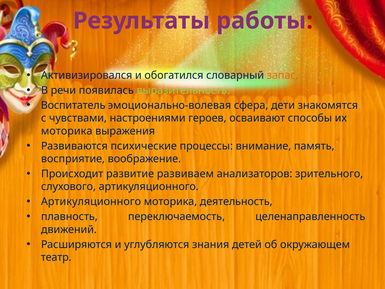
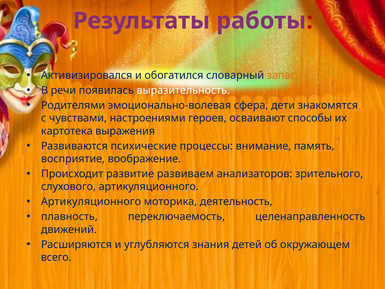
выразительность colour: light green -> white (183, 90)
Воспитатель: Воспитатель -> Родителями (73, 105)
моторика: моторика -> картотека (67, 131)
театр: театр -> всего (56, 257)
